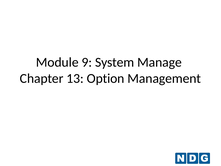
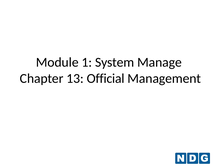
9: 9 -> 1 (87, 62)
Option: Option -> Official (106, 78)
